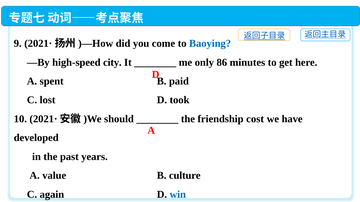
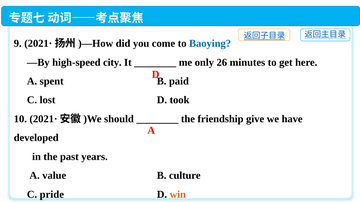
86: 86 -> 26 (222, 62)
cost: cost -> give (255, 119)
again: again -> pride (52, 195)
win colour: blue -> orange (178, 195)
